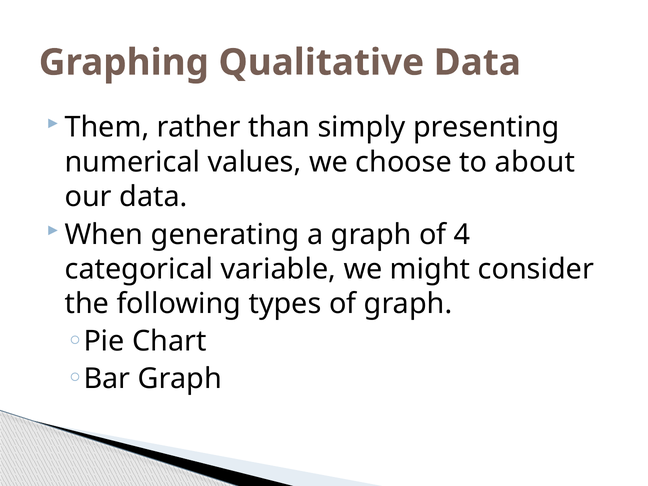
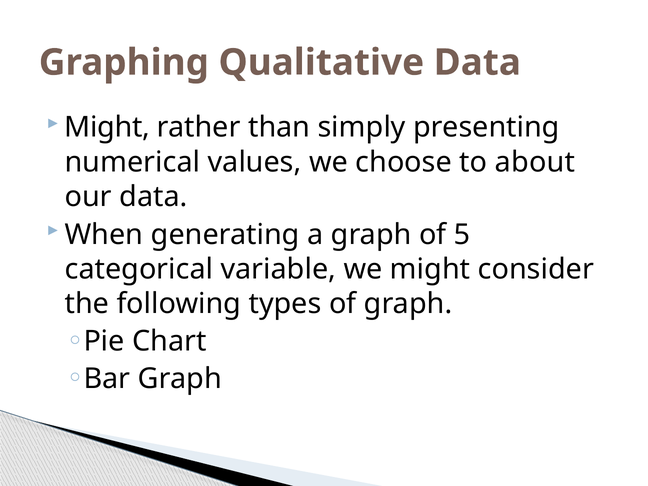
Them: Them -> Might (107, 127)
4: 4 -> 5 (462, 235)
